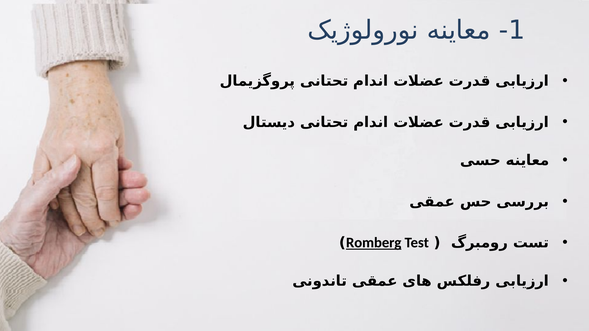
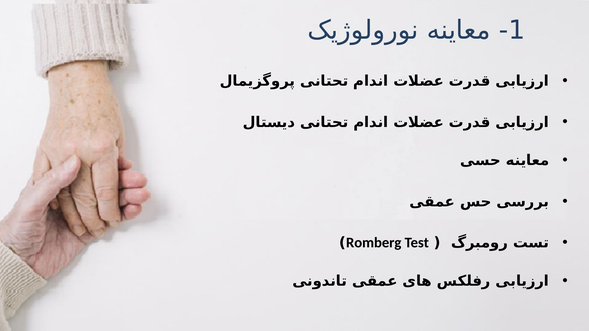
Romberg underline: present -> none (374, 243)
